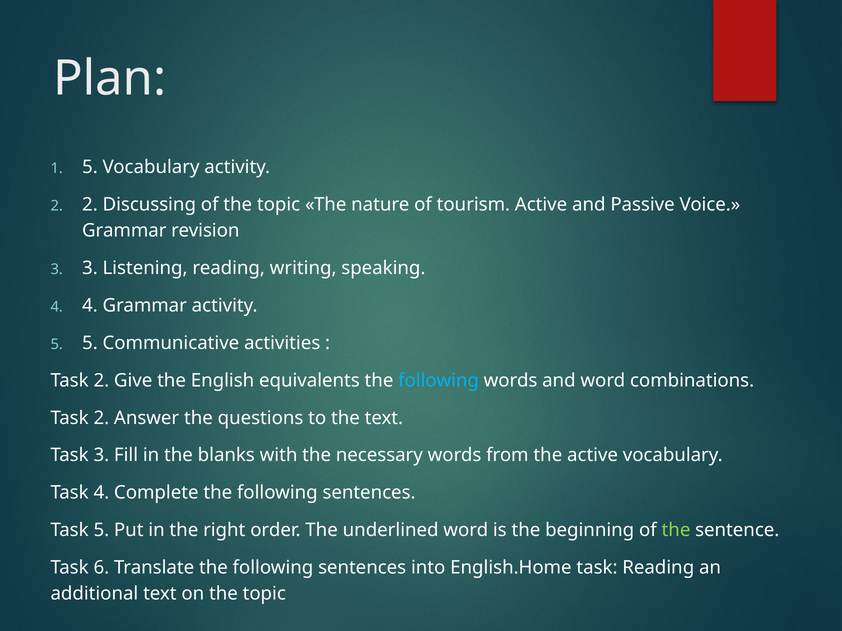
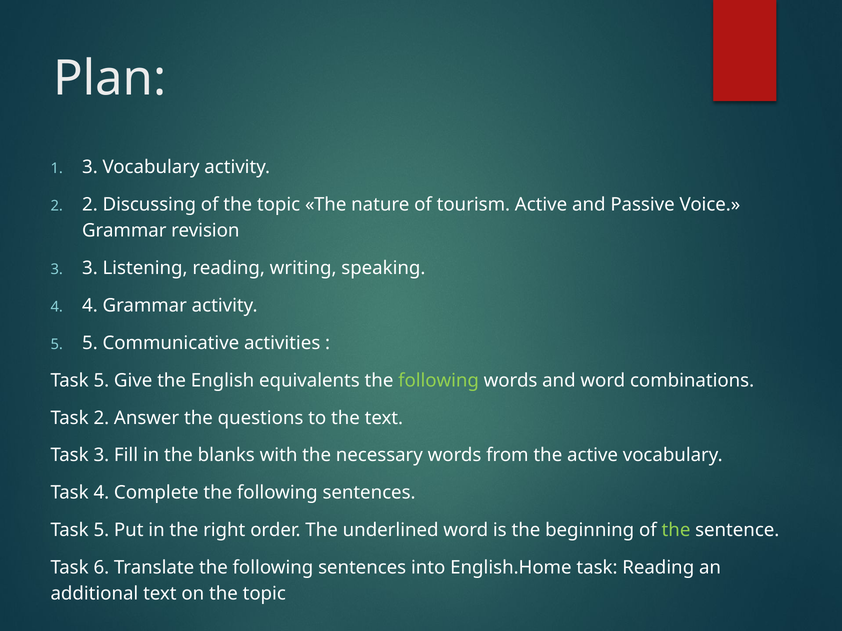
1 5: 5 -> 3 (90, 167)
2: 2 -> 5 (101, 381)
following colour: light blue -> light green (439, 381)
